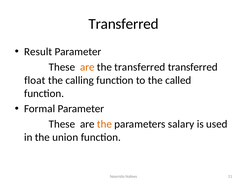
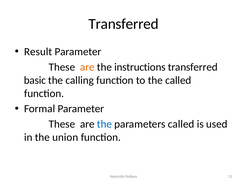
the transferred: transferred -> instructions (140, 67)
float: float -> basic (35, 80)
the colour: orange -> blue (104, 124)
parameters salary: salary -> called (181, 124)
